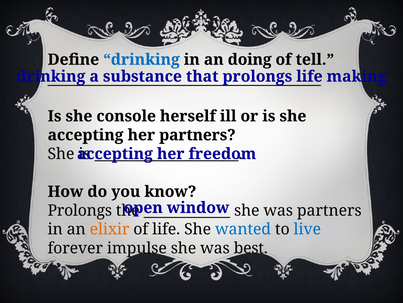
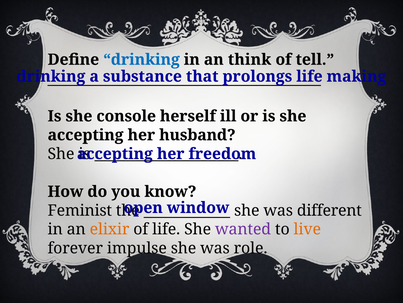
doing: doing -> think (250, 59)
her partners: partners -> husband (197, 135)
Prolongs: Prolongs -> Feminist (80, 210)
was partners: partners -> different (329, 210)
wanted colour: blue -> purple (243, 229)
live colour: blue -> orange (307, 229)
best: best -> role (251, 248)
